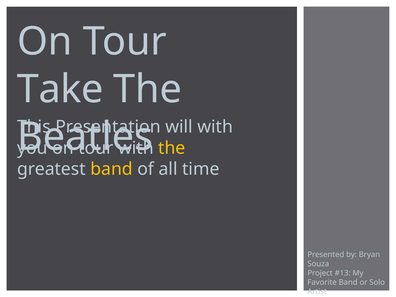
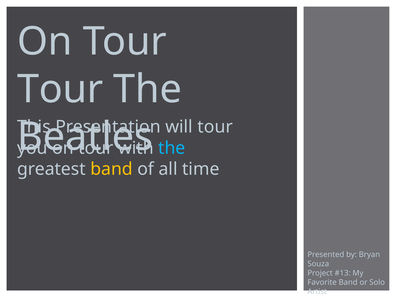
Take: Take -> Tour (60, 89)
will with: with -> tour (215, 127)
the colour: yellow -> light blue (172, 148)
